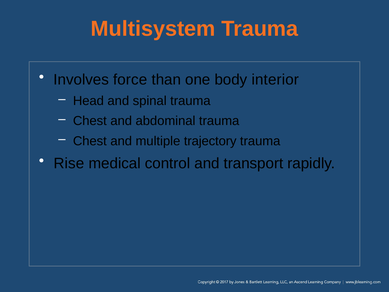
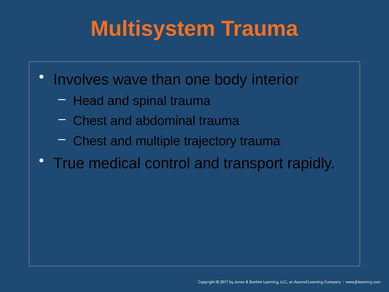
force: force -> wave (130, 80)
Rise: Rise -> True (69, 163)
